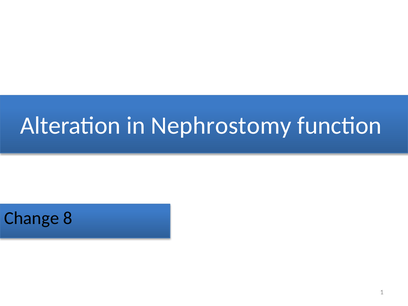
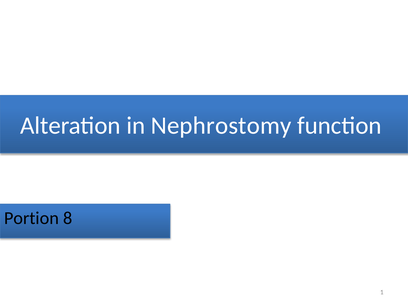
Change: Change -> Portion (32, 218)
